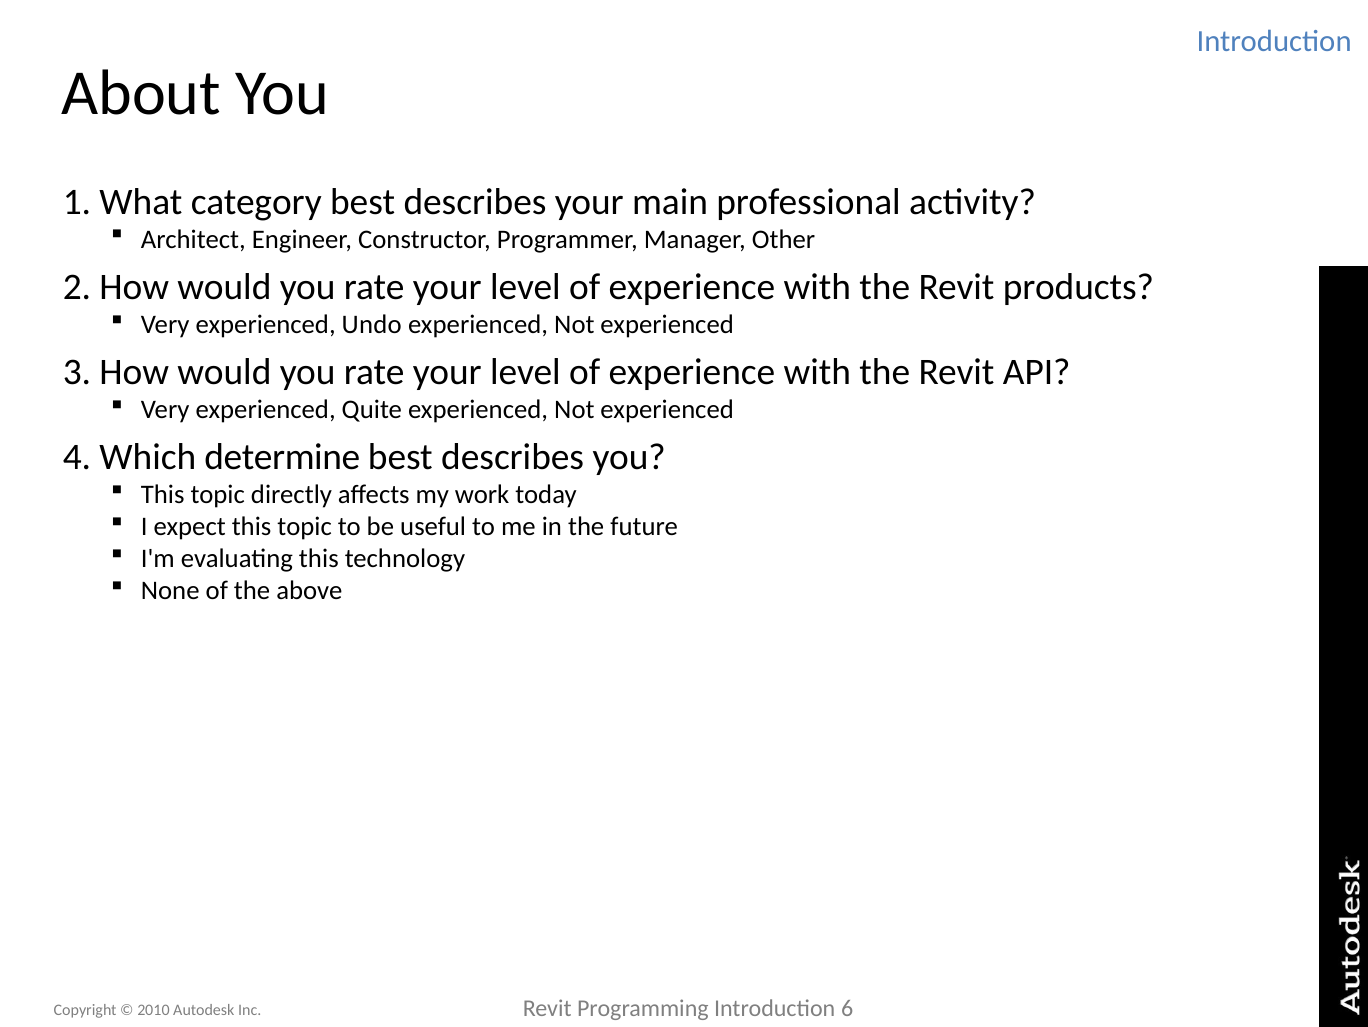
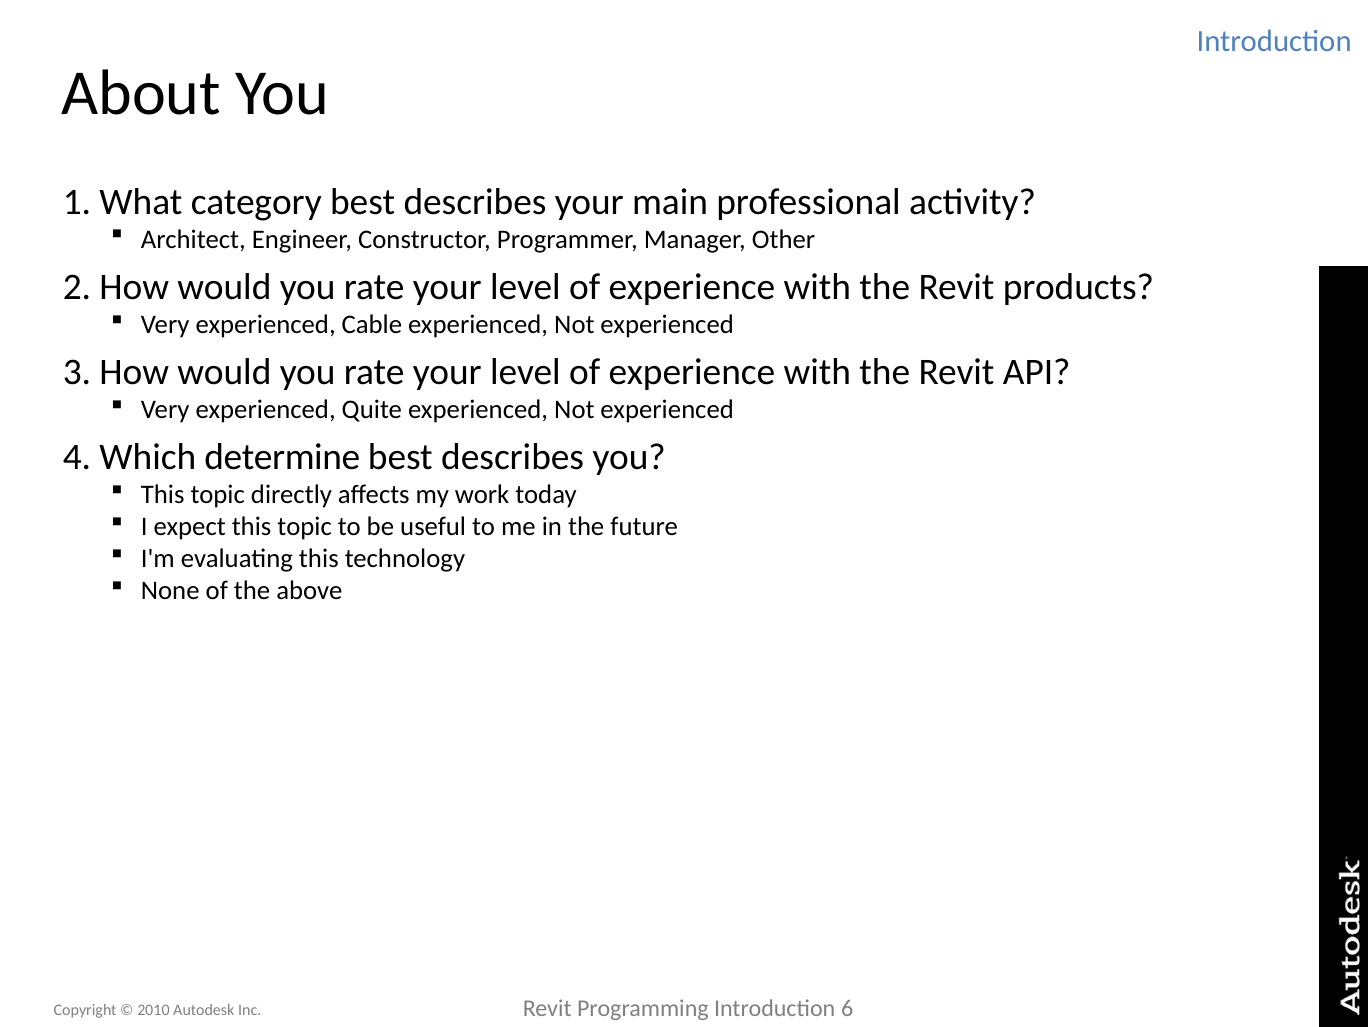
Undo: Undo -> Cable (372, 324)
